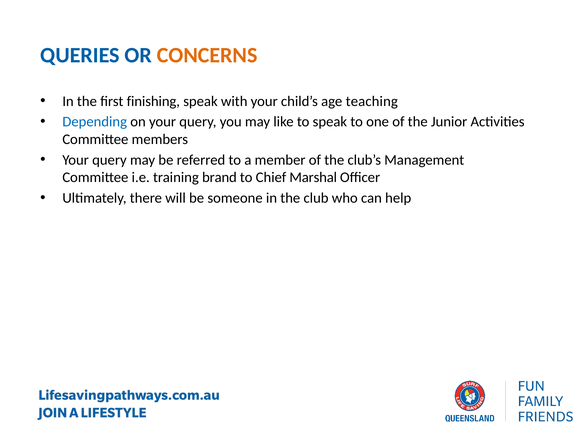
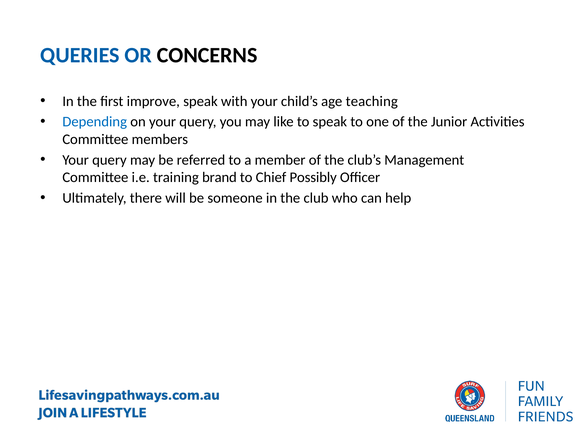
CONCERNS colour: orange -> black (207, 55)
finishing: finishing -> improve (153, 101)
Marshal: Marshal -> Possibly (313, 178)
